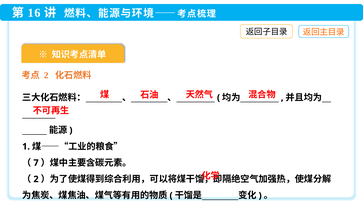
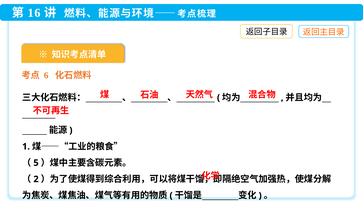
2: 2 -> 6 (46, 76)
7: 7 -> 5 (36, 163)
